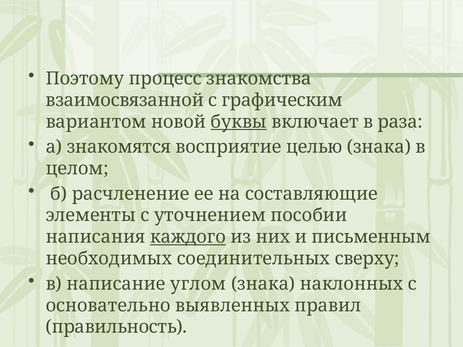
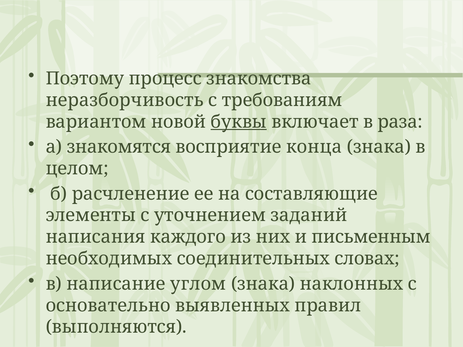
взаимосвязанной: взаимосвязанной -> неразборчивость (125, 100)
графическим: графическим -> требованиям (282, 100)
целью: целью -> конца (314, 147)
пособии: пособии -> заданий (309, 216)
каждого underline: present -> none (188, 237)
сверху: сверху -> словах (367, 259)
правильность: правильность -> выполняются (116, 327)
